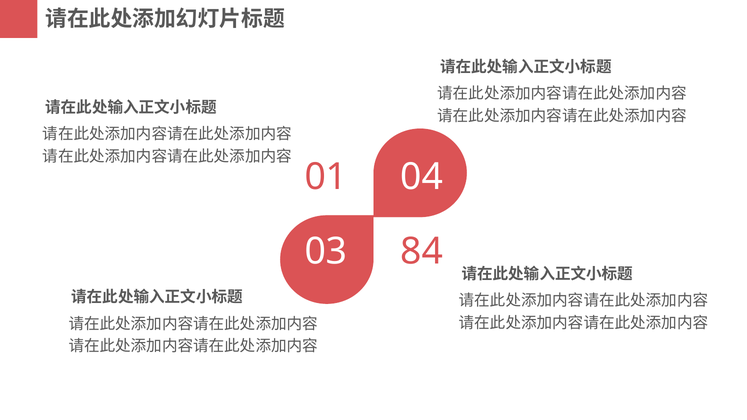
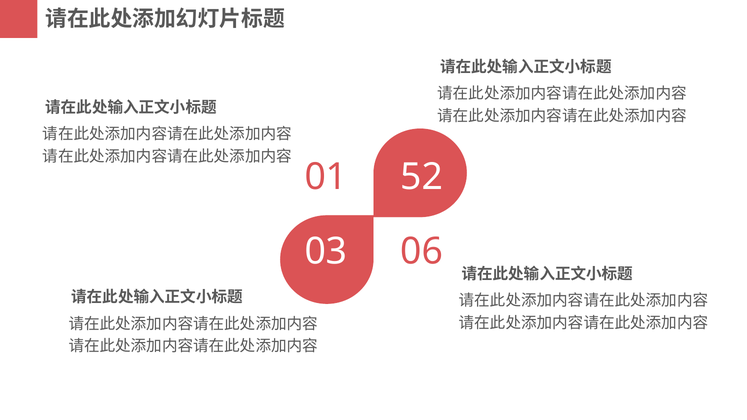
04: 04 -> 52 (422, 177)
84: 84 -> 06 (422, 251)
